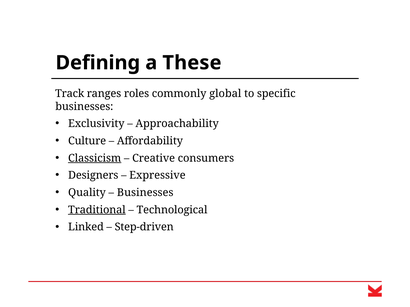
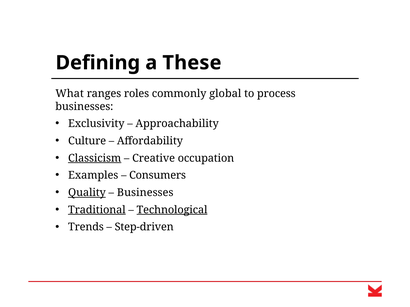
Track: Track -> What (70, 94)
specific: specific -> process (276, 94)
consumers: consumers -> occupation (206, 158)
Designers: Designers -> Examples (93, 176)
Expressive: Expressive -> Consumers (158, 176)
Quality underline: none -> present (87, 193)
Technological underline: none -> present (172, 210)
Linked: Linked -> Trends (86, 227)
